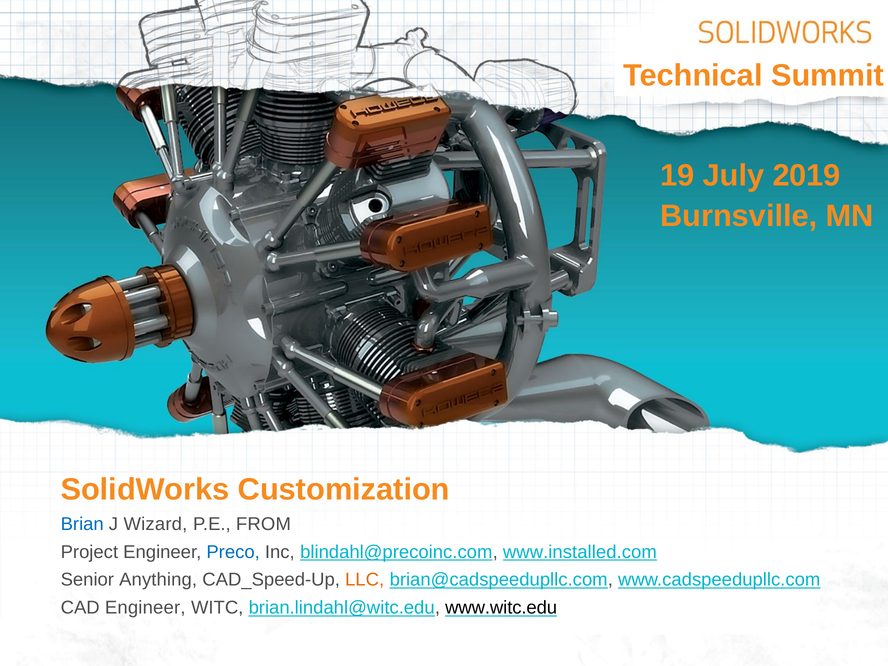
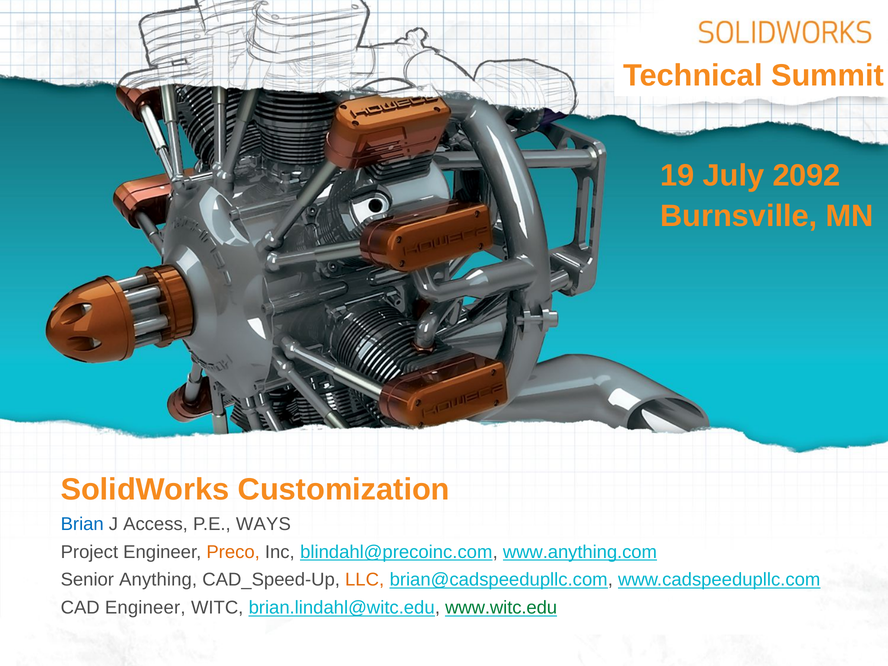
2019: 2019 -> 2092 (806, 175)
Wizard: Wizard -> Access (156, 524)
FROM: FROM -> WAYS (263, 524)
Preco colour: blue -> orange (233, 552)
www.installed.com: www.installed.com -> www.anything.com (580, 552)
www.witc.edu colour: black -> green (501, 608)
